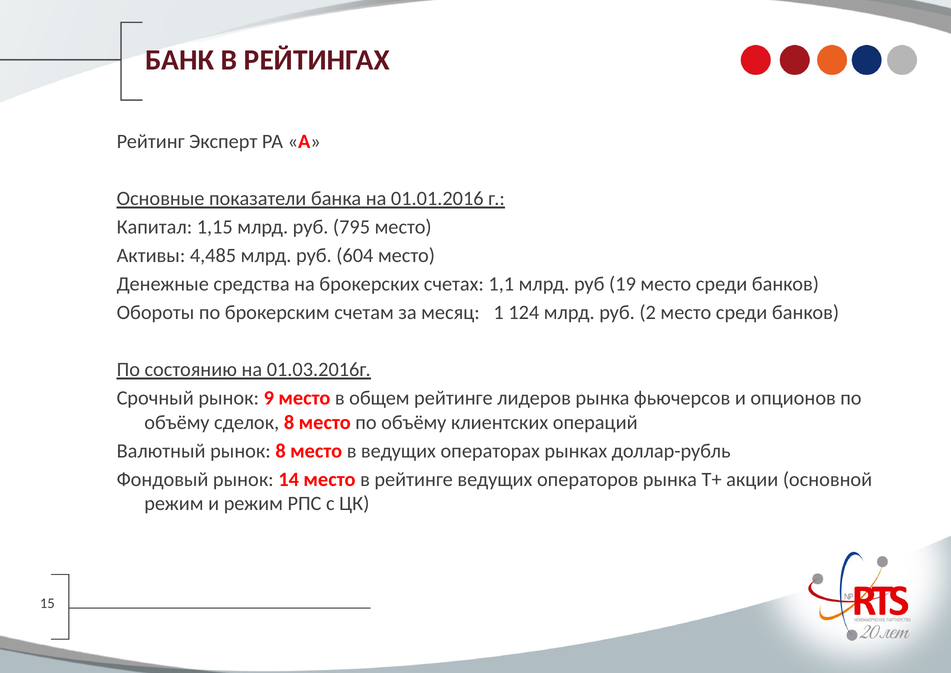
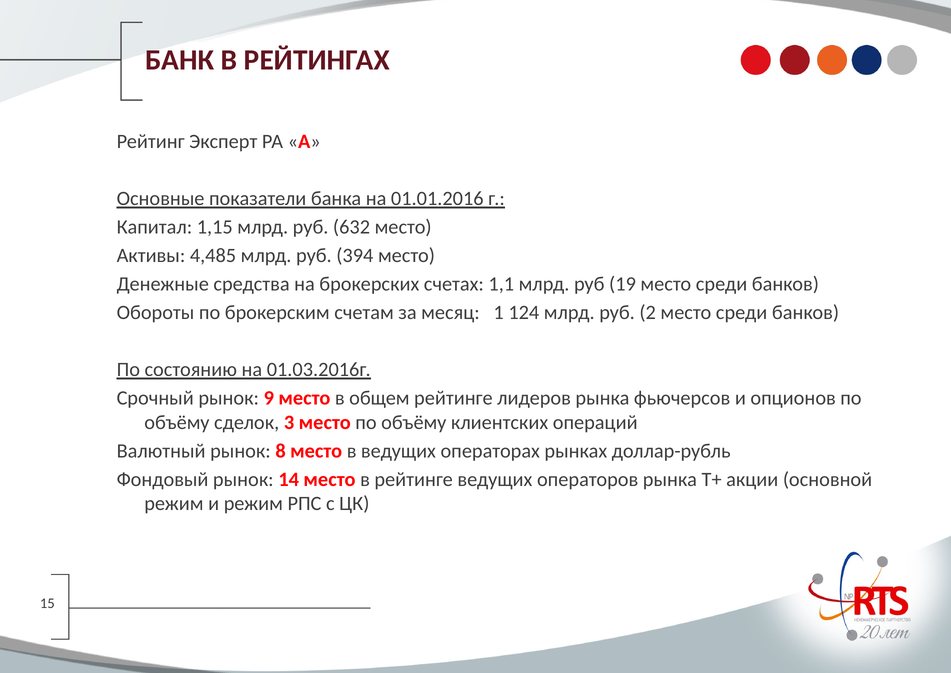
795: 795 -> 632 (352, 227)
604: 604 -> 394 (355, 255)
сделок 8: 8 -> 3 (289, 422)
